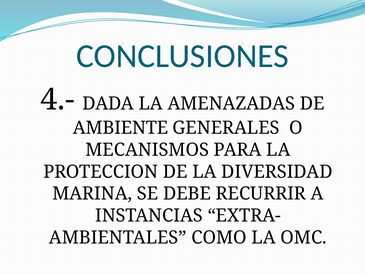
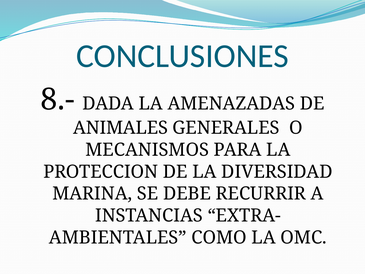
4.-: 4.- -> 8.- (57, 99)
AMBIENTE: AMBIENTE -> ANIMALES (121, 128)
